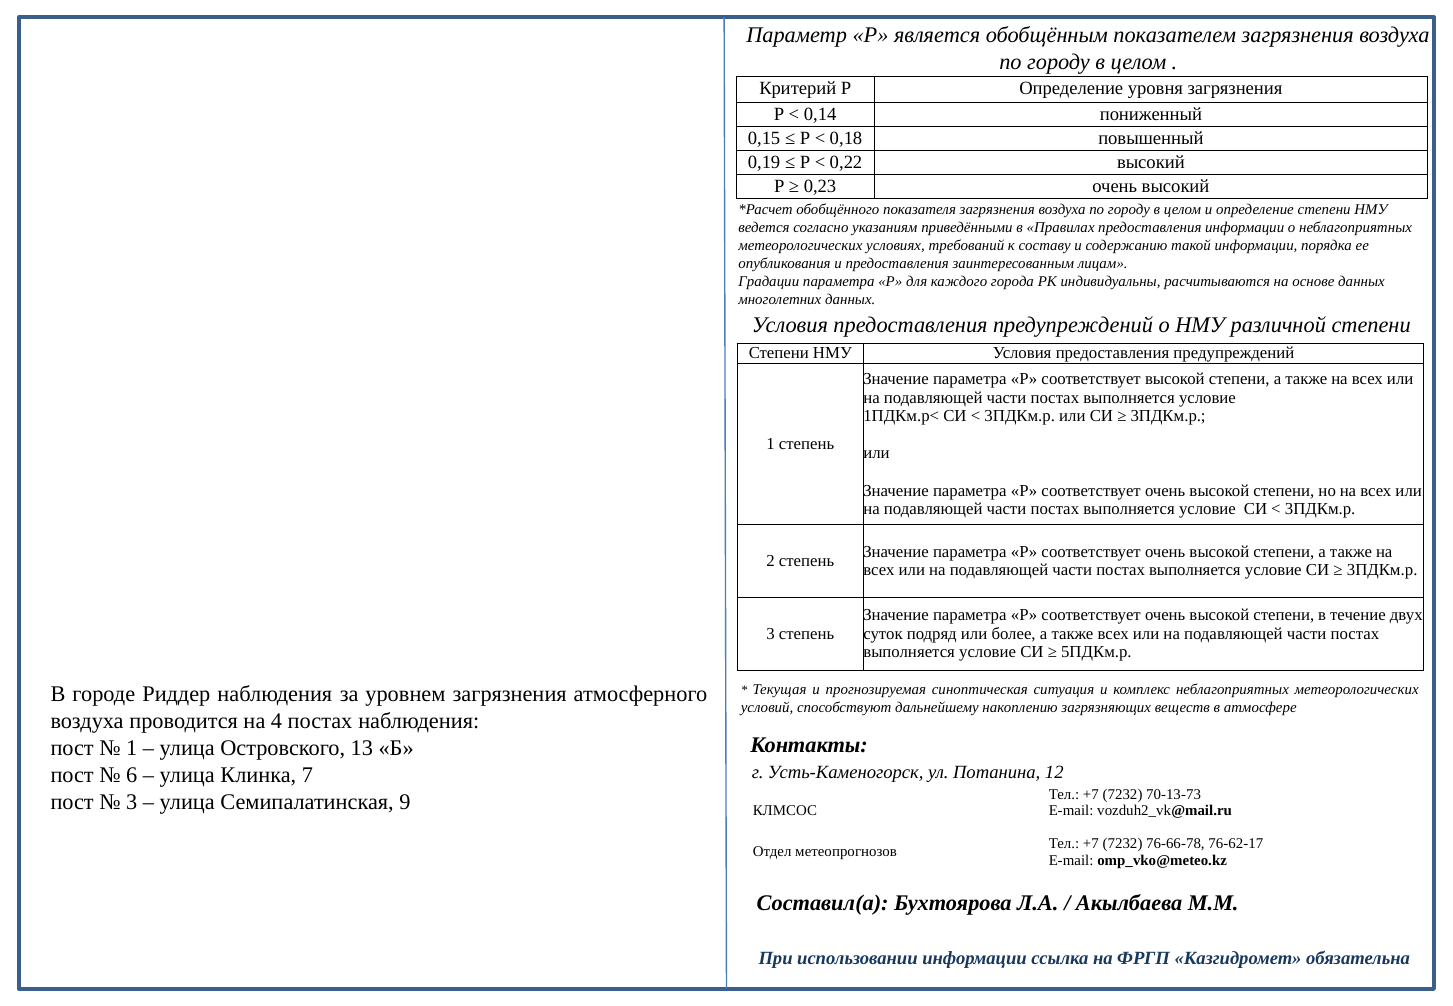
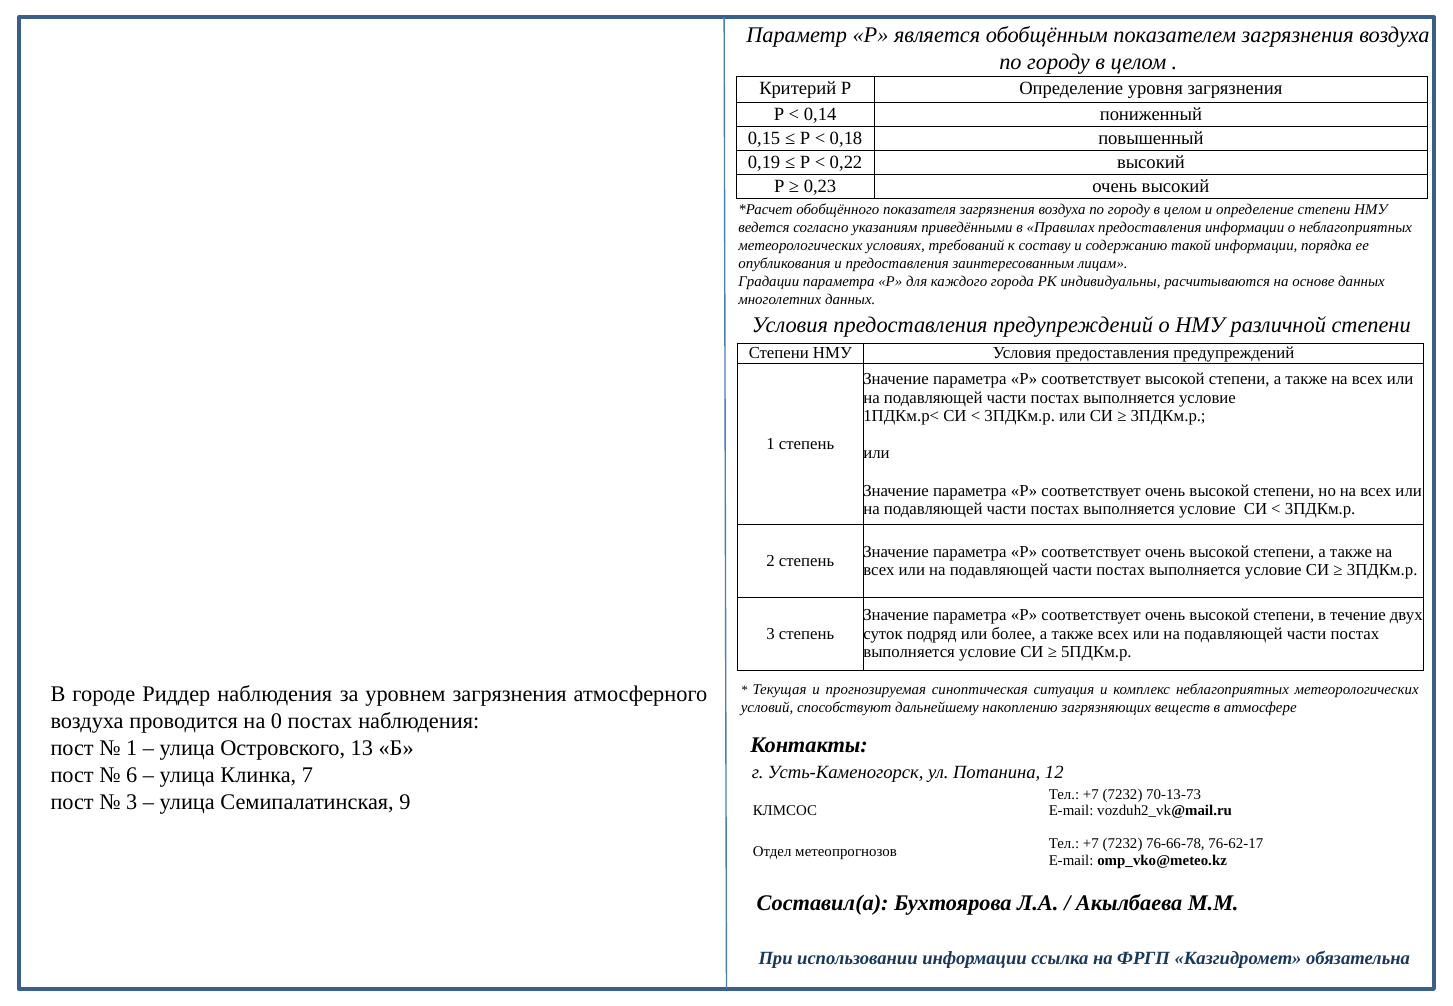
4: 4 -> 0 (277, 721)
